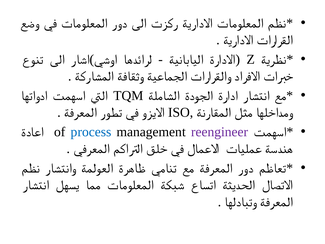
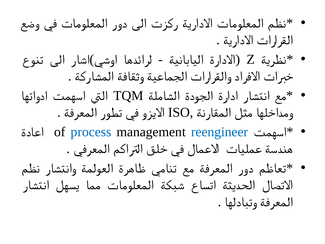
reengineer colour: purple -> blue (220, 132)
